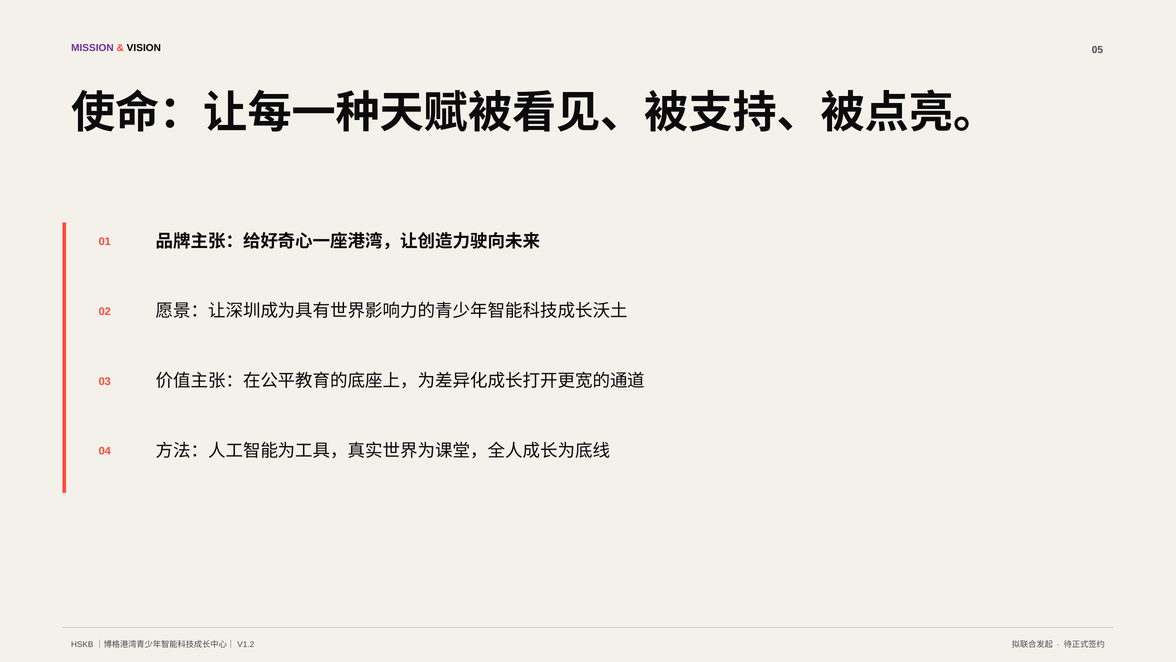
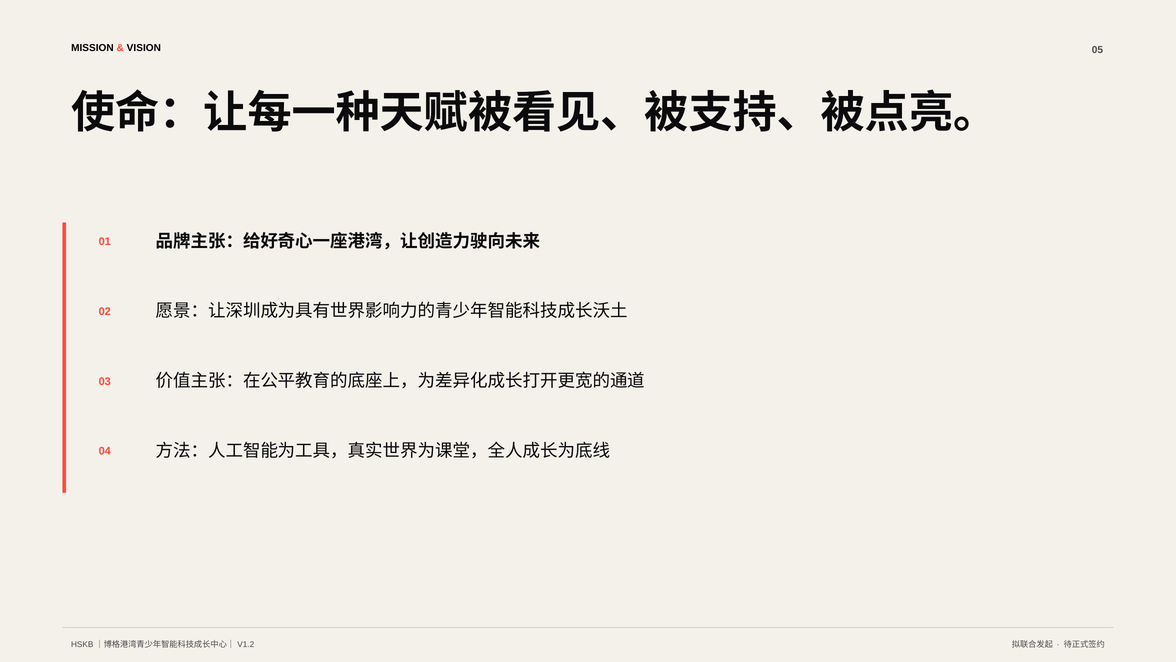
MISSION colour: purple -> black (92, 48)
